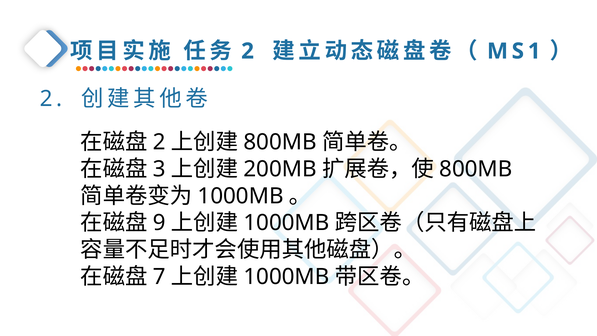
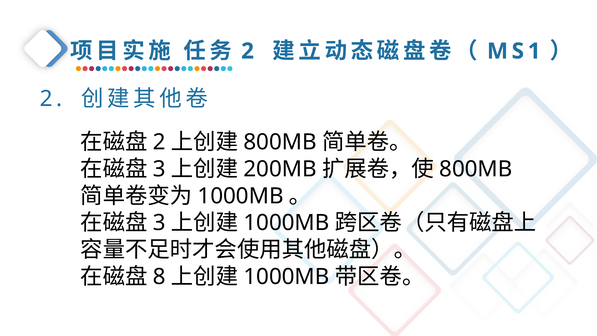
9: 9 -> 3 (159, 223)
7: 7 -> 8 (159, 276)
